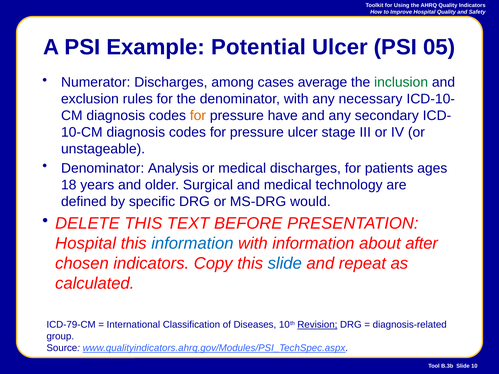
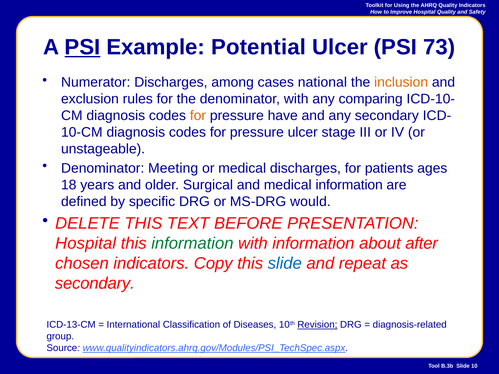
PSI underline: none -> present (82, 47)
05: 05 -> 73 (439, 47)
average: average -> national (322, 82)
inclusion colour: green -> orange (401, 82)
necessary: necessary -> comparing (371, 99)
Analysis: Analysis -> Meeting (173, 168)
medical technology: technology -> information (349, 185)
information colour: blue -> green (192, 243)
calculated: calculated -> secondary (95, 283)
ICD-79-CM: ICD-79-CM -> ICD-13-CM (71, 325)
